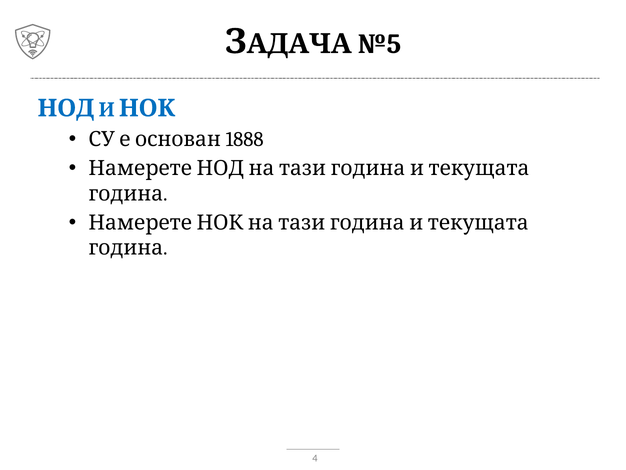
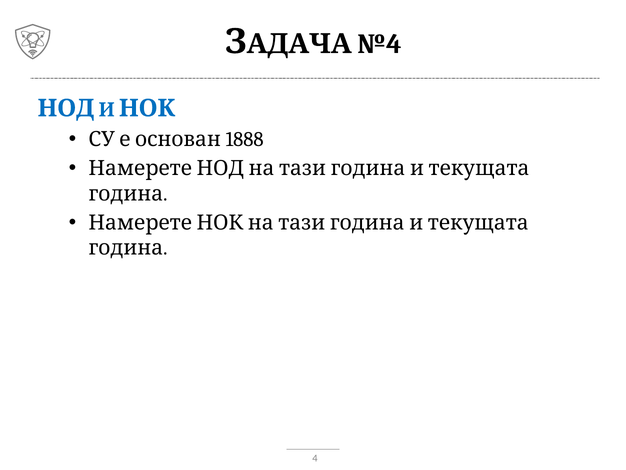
№5: №5 -> №4 (379, 44)
